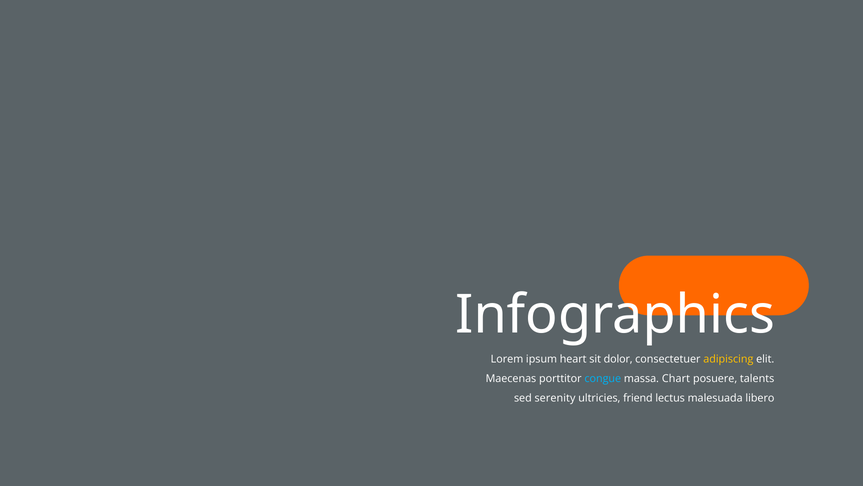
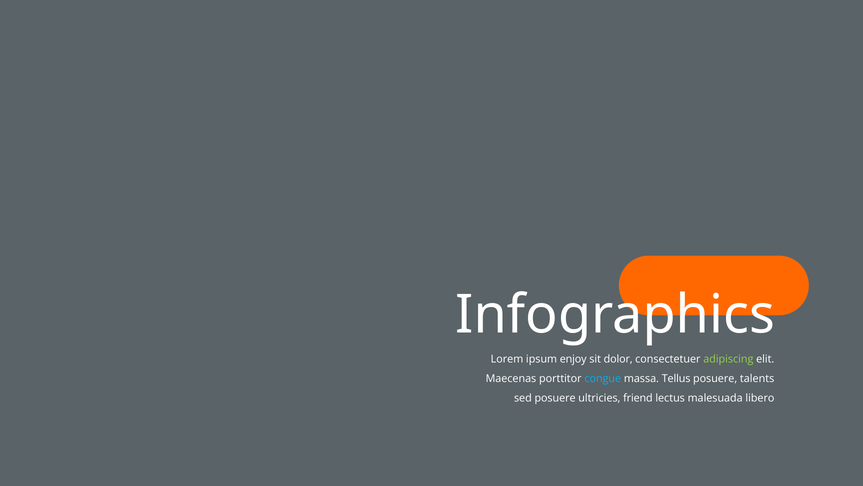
heart: heart -> enjoy (573, 359)
adipiscing colour: yellow -> light green (728, 359)
Chart: Chart -> Tellus (676, 378)
sed serenity: serenity -> posuere (555, 398)
